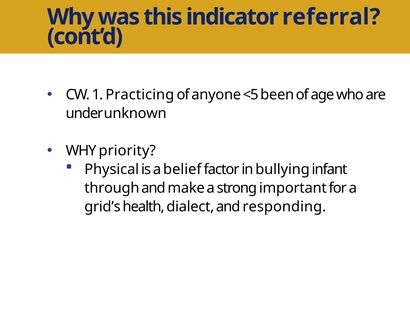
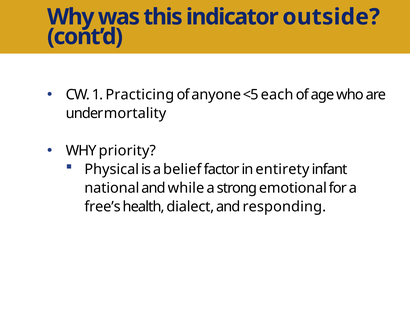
referral: referral -> outside (331, 17)
been: been -> each (277, 95)
unknown: unknown -> mortality (135, 113)
bullying: bullying -> entirety (282, 169)
through: through -> national (112, 188)
make: make -> while (186, 188)
important: important -> emotional (293, 188)
grid’s: grid’s -> free’s (103, 207)
